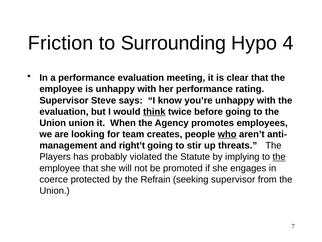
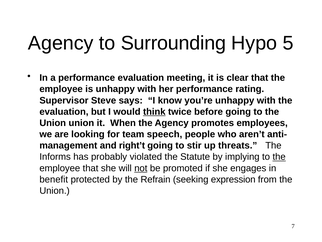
Friction: Friction -> Agency (61, 43)
4: 4 -> 5 (288, 43)
creates: creates -> speech (165, 134)
who underline: present -> none (227, 134)
Players: Players -> Informs (55, 157)
not underline: none -> present (141, 168)
coerce: coerce -> benefit (54, 179)
seeking supervisor: supervisor -> expression (233, 179)
